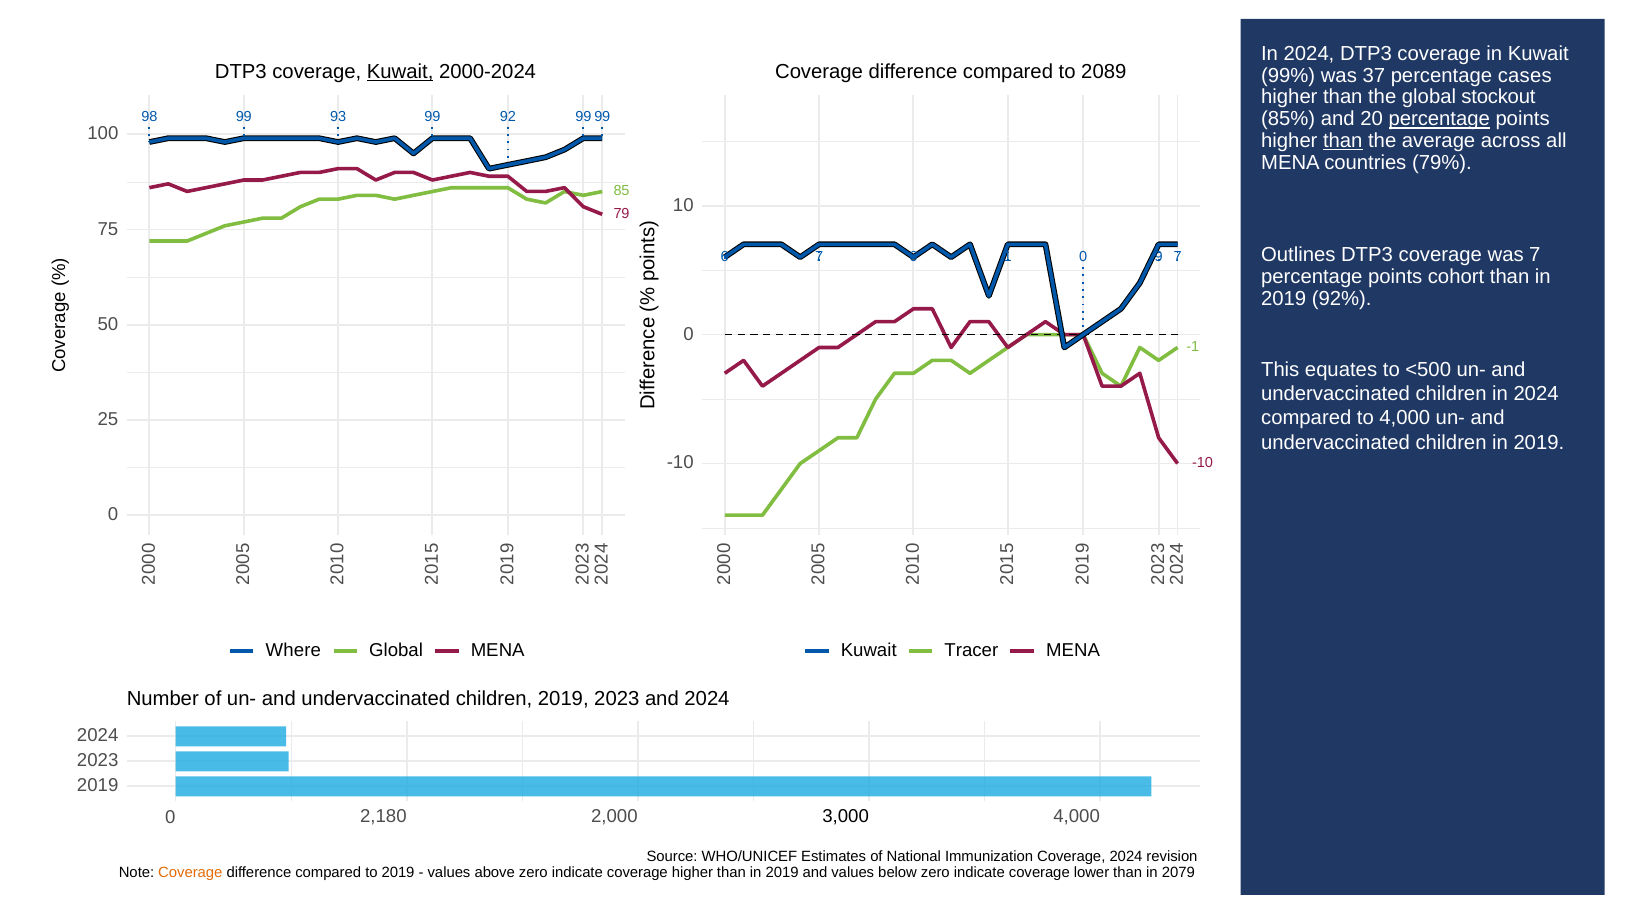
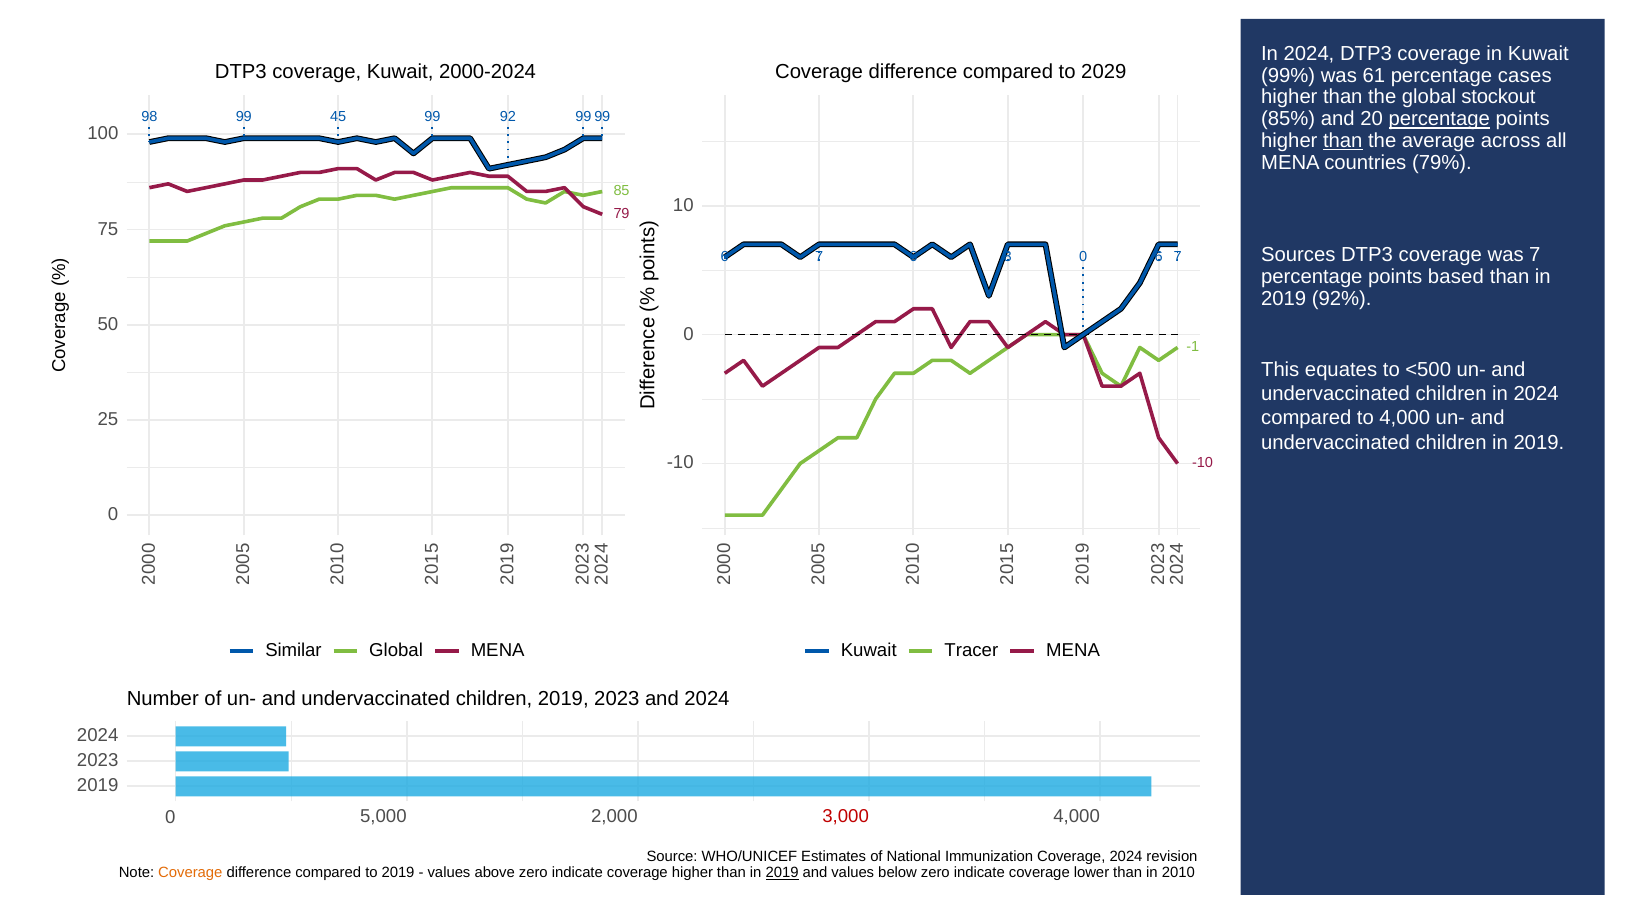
2089: 2089 -> 2029 (1104, 72)
Kuwait underline: present -> none (400, 72)
37: 37 -> 61 (1374, 75)
93: 93 -> 45 (338, 116)
Outlines: Outlines -> Sources (1298, 255)
6 1: 1 -> 8 (1008, 257)
0 9: 9 -> 6 (1159, 257)
cohort: cohort -> based (1456, 277)
Where: Where -> Similar (293, 650)
2,180: 2,180 -> 5,000 (383, 816)
3,000 colour: black -> red (846, 816)
2019 underline: none -> present (782, 873)
2079: 2079 -> 2010 (1178, 873)
